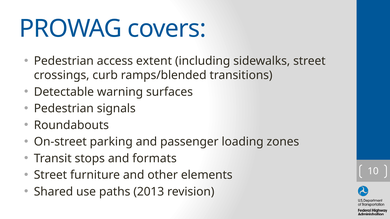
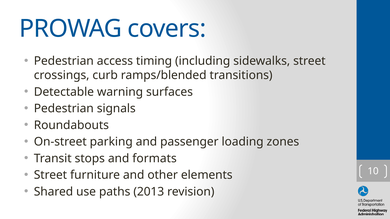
extent: extent -> timing (154, 61)
